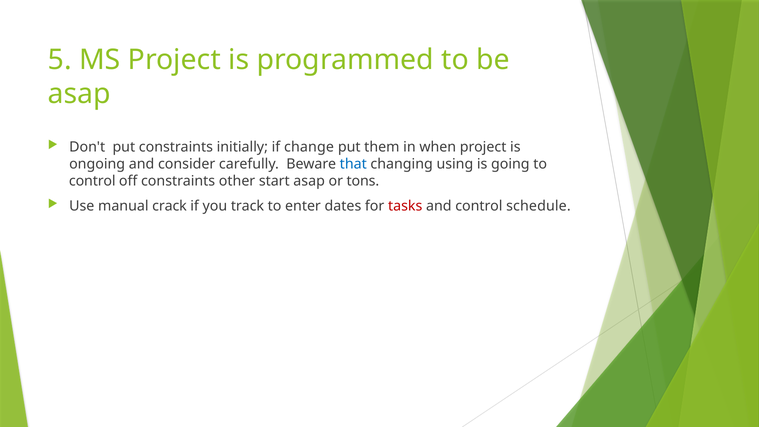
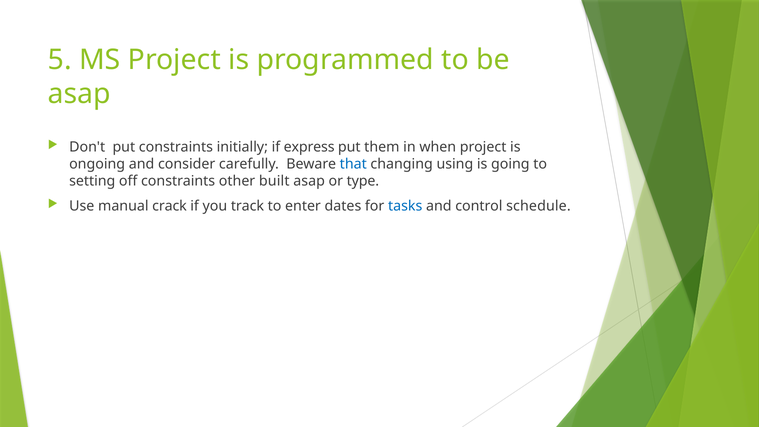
change: change -> express (309, 147)
control: control -> setting (92, 181)
start: start -> built (274, 181)
tons: tons -> type (363, 181)
tasks colour: red -> blue (405, 206)
